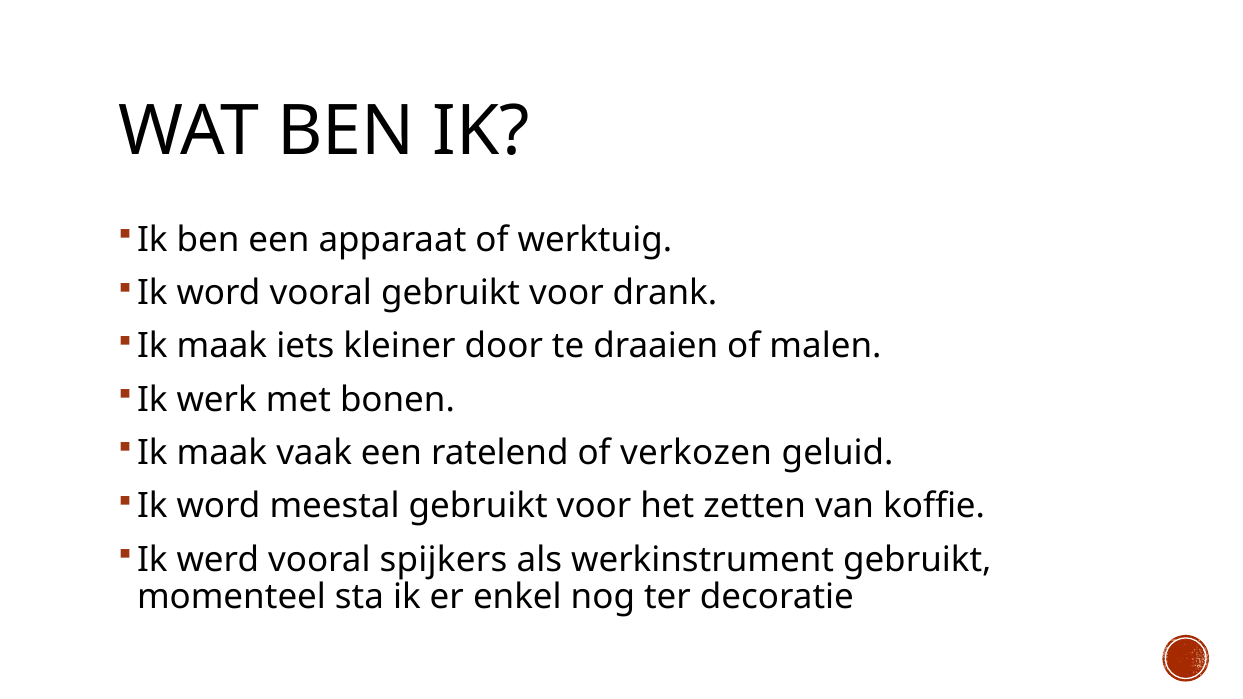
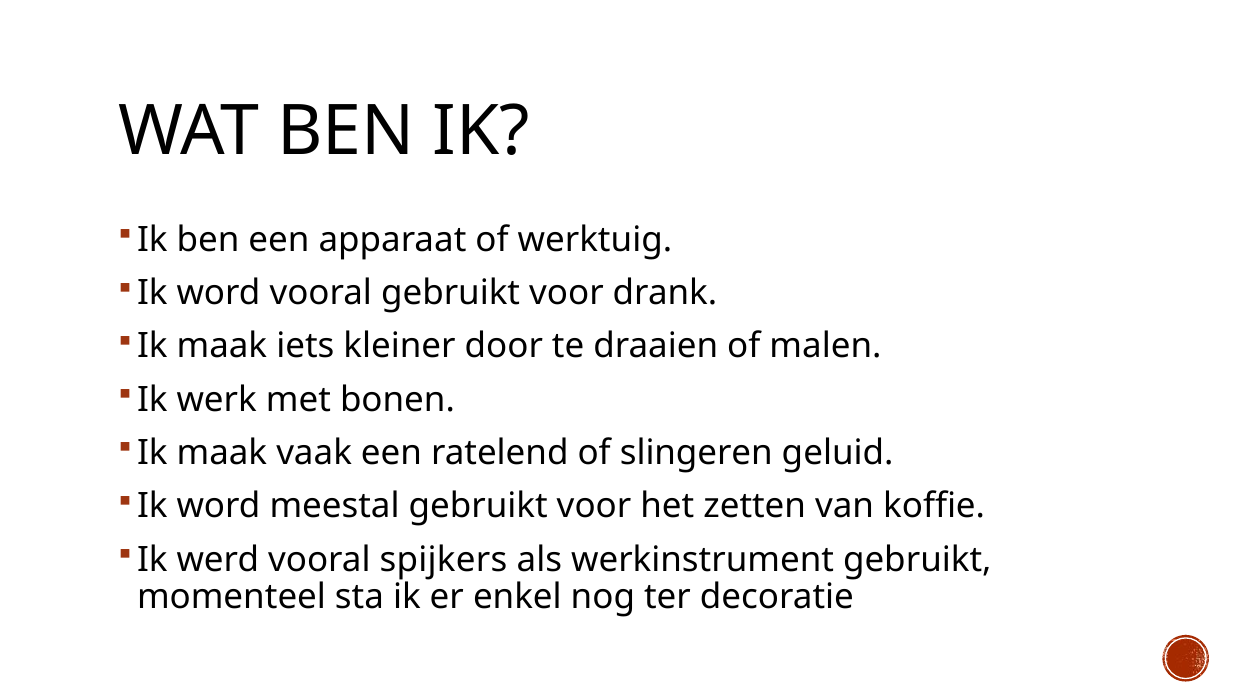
verkozen: verkozen -> slingeren (696, 453)
